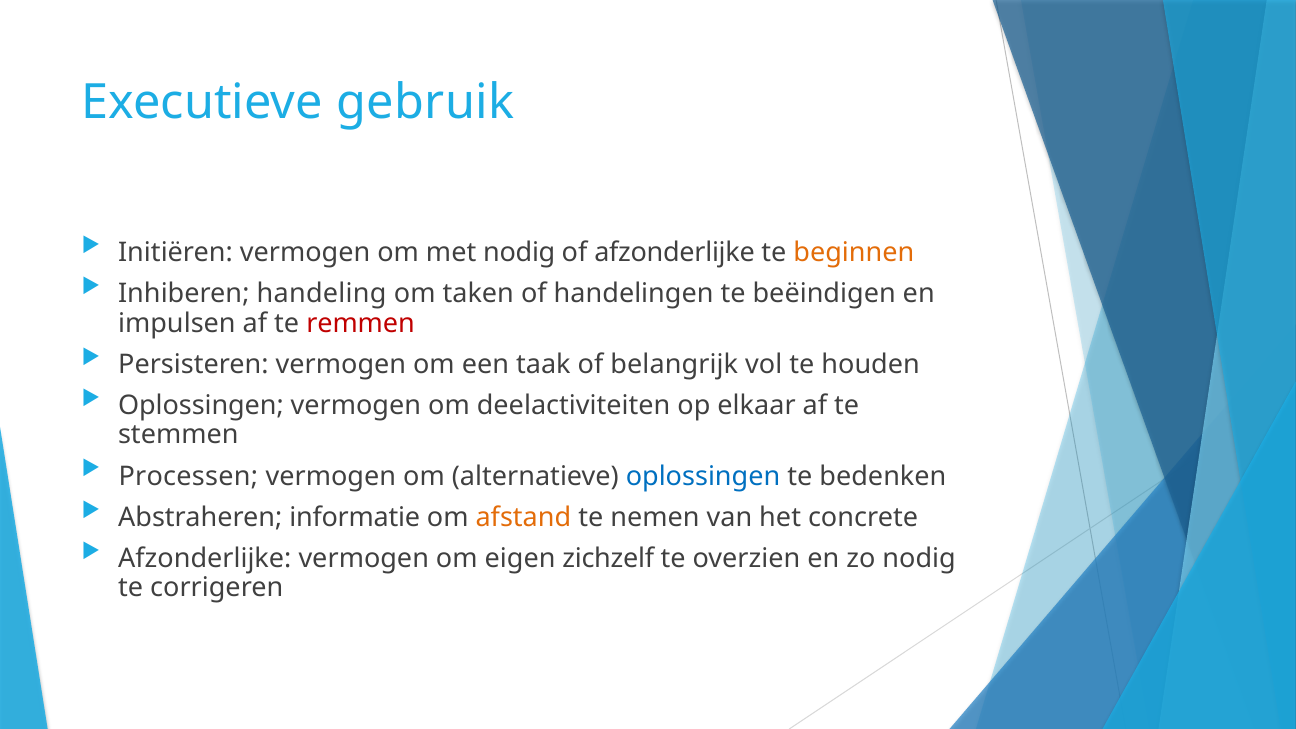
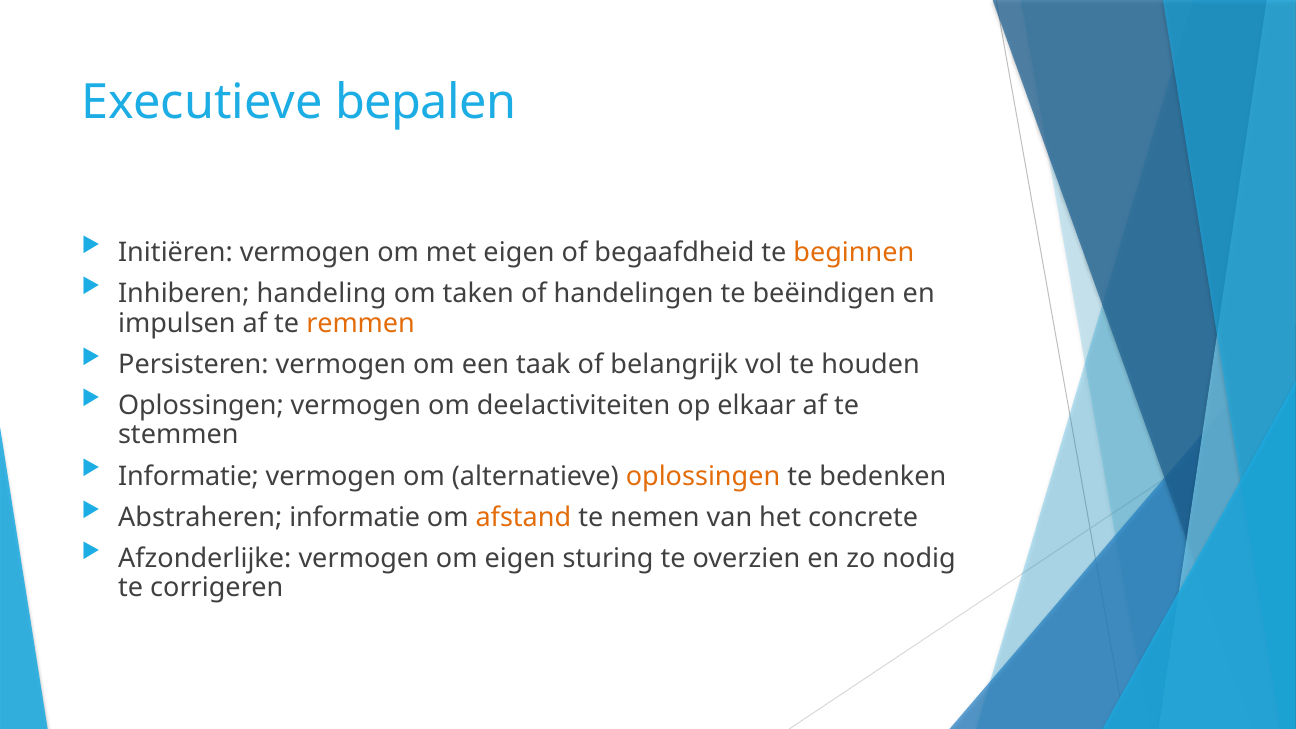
gebruik: gebruik -> bepalen (426, 102)
met nodig: nodig -> eigen (519, 253)
of afzonderlijke: afzonderlijke -> begaafdheid (674, 253)
remmen colour: red -> orange (360, 323)
Processen: Processen -> Informatie (189, 476)
oplossingen colour: blue -> orange (703, 476)
zichzelf: zichzelf -> sturing (608, 559)
